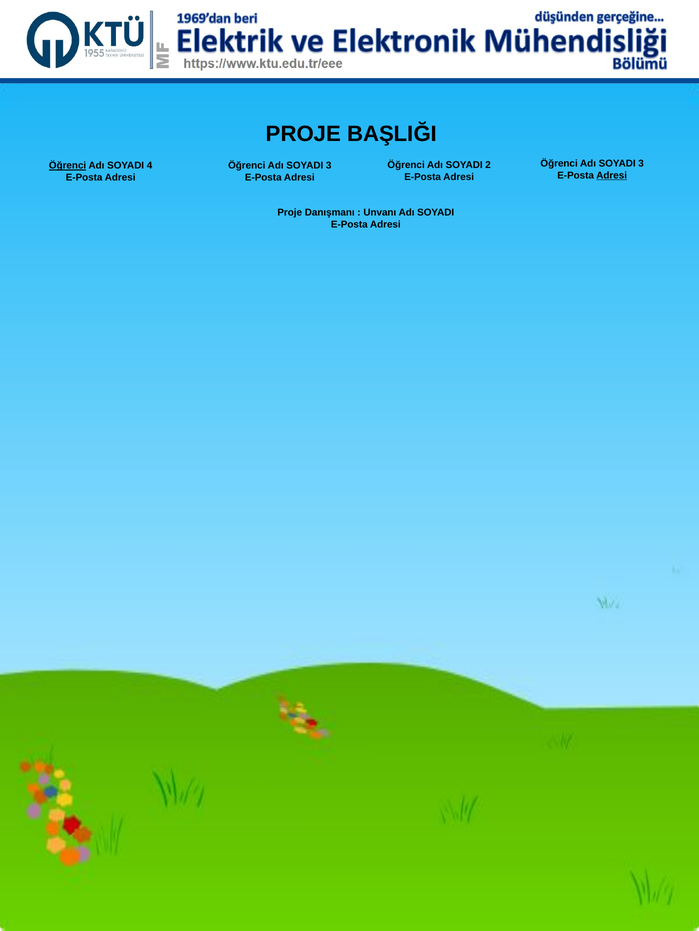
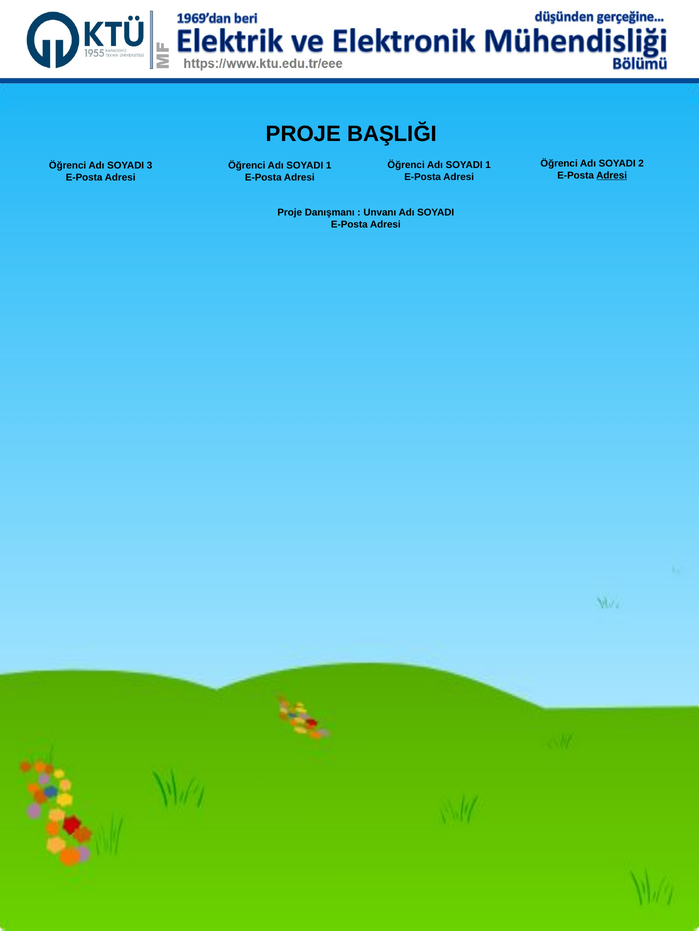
3: 3 -> 2 (641, 164)
2: 2 -> 1 (488, 165)
Öğrenci underline: present -> none (68, 166)
4: 4 -> 3 (150, 166)
3: 3 -> 1 (329, 166)
